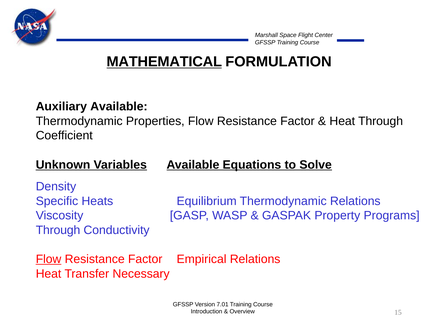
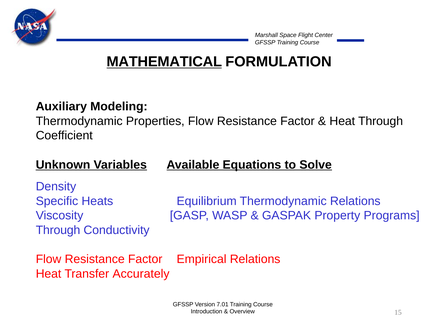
Auxiliary Available: Available -> Modeling (119, 107)
Flow underline: present -> none (49, 259)
Necessary: Necessary -> Accurately (141, 274)
